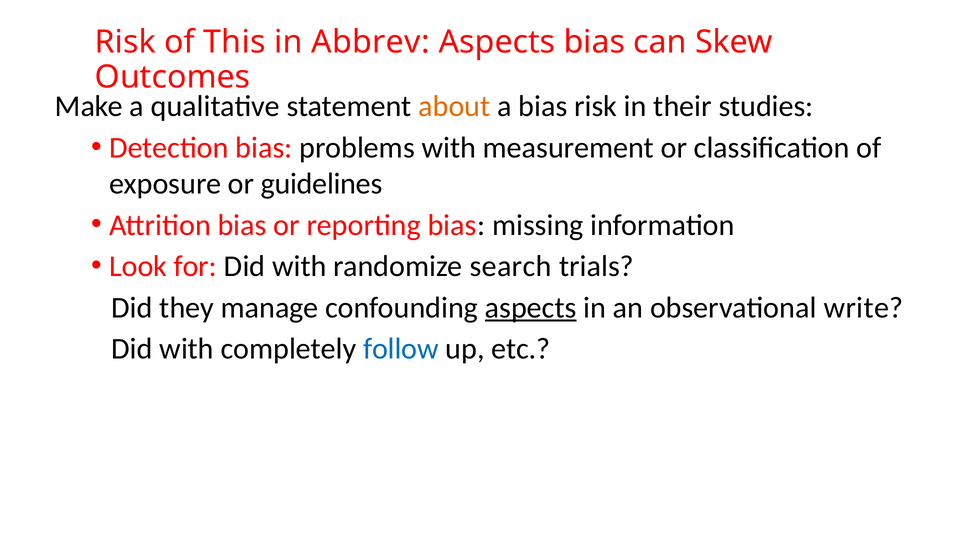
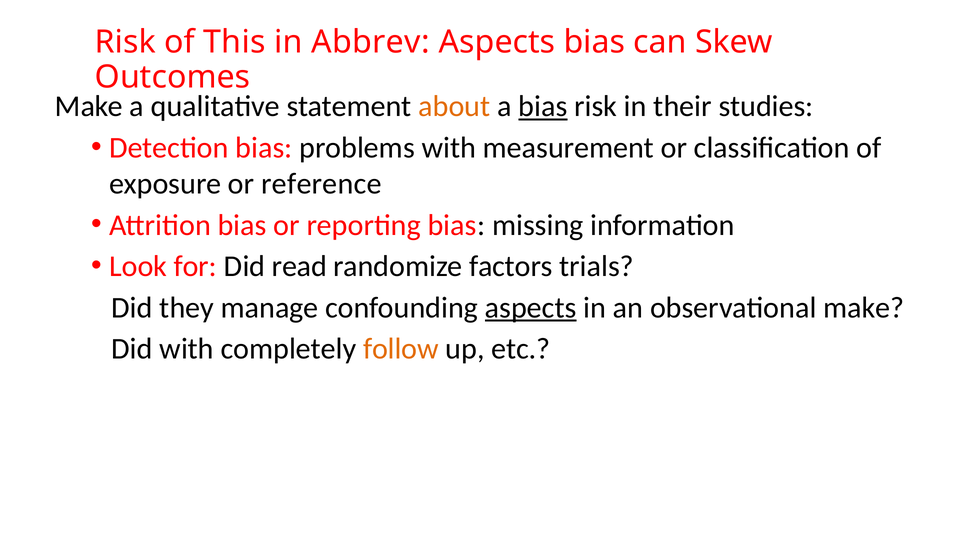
bias underline: none -> present (543, 107)
guidelines: guidelines -> reference (321, 184)
for Did with: with -> read (299, 267)
search: search -> factors (511, 267)
observational write: write -> make (864, 308)
follow colour: blue -> orange (401, 349)
